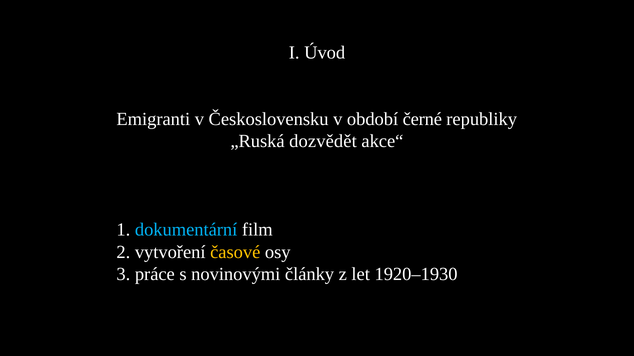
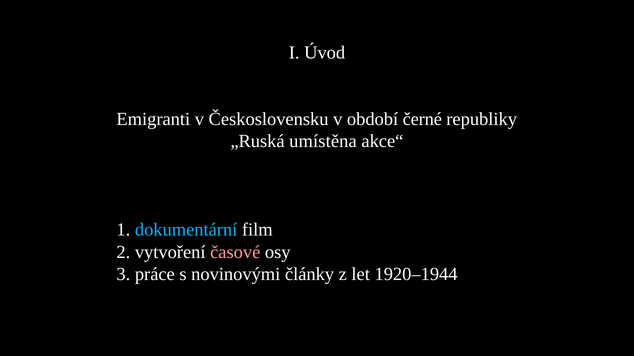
dozvědět: dozvědět -> umístěna (323, 141)
časové colour: yellow -> pink (235, 252)
1920–1930: 1920–1930 -> 1920–1944 (416, 275)
